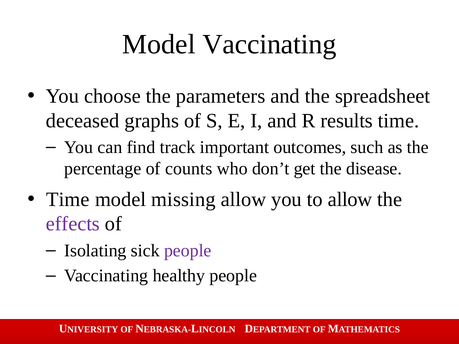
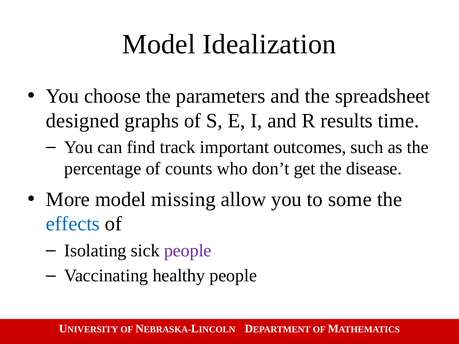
Model Vaccinating: Vaccinating -> Idealization (269, 44)
deceased: deceased -> designed (83, 121)
Time: Time -> More (68, 200)
to allow: allow -> some (350, 200)
effects colour: purple -> blue (73, 224)
